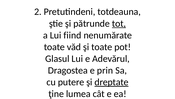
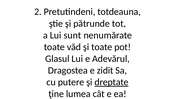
tot underline: present -> none (119, 23)
fiind: fiind -> sunt (72, 35)
prin: prin -> zidit (105, 70)
